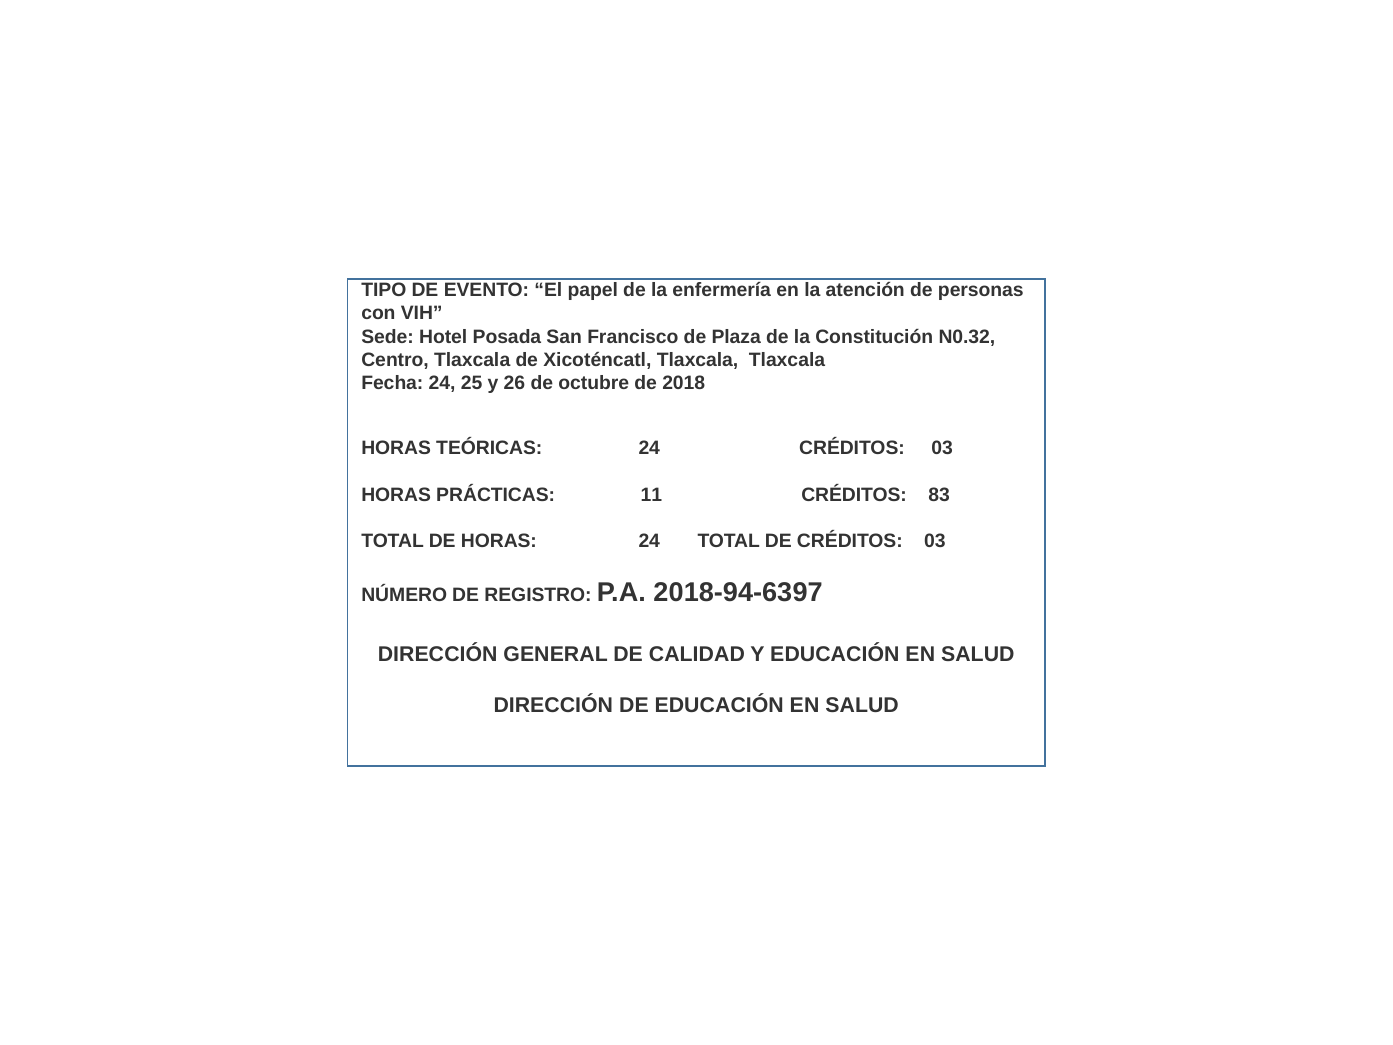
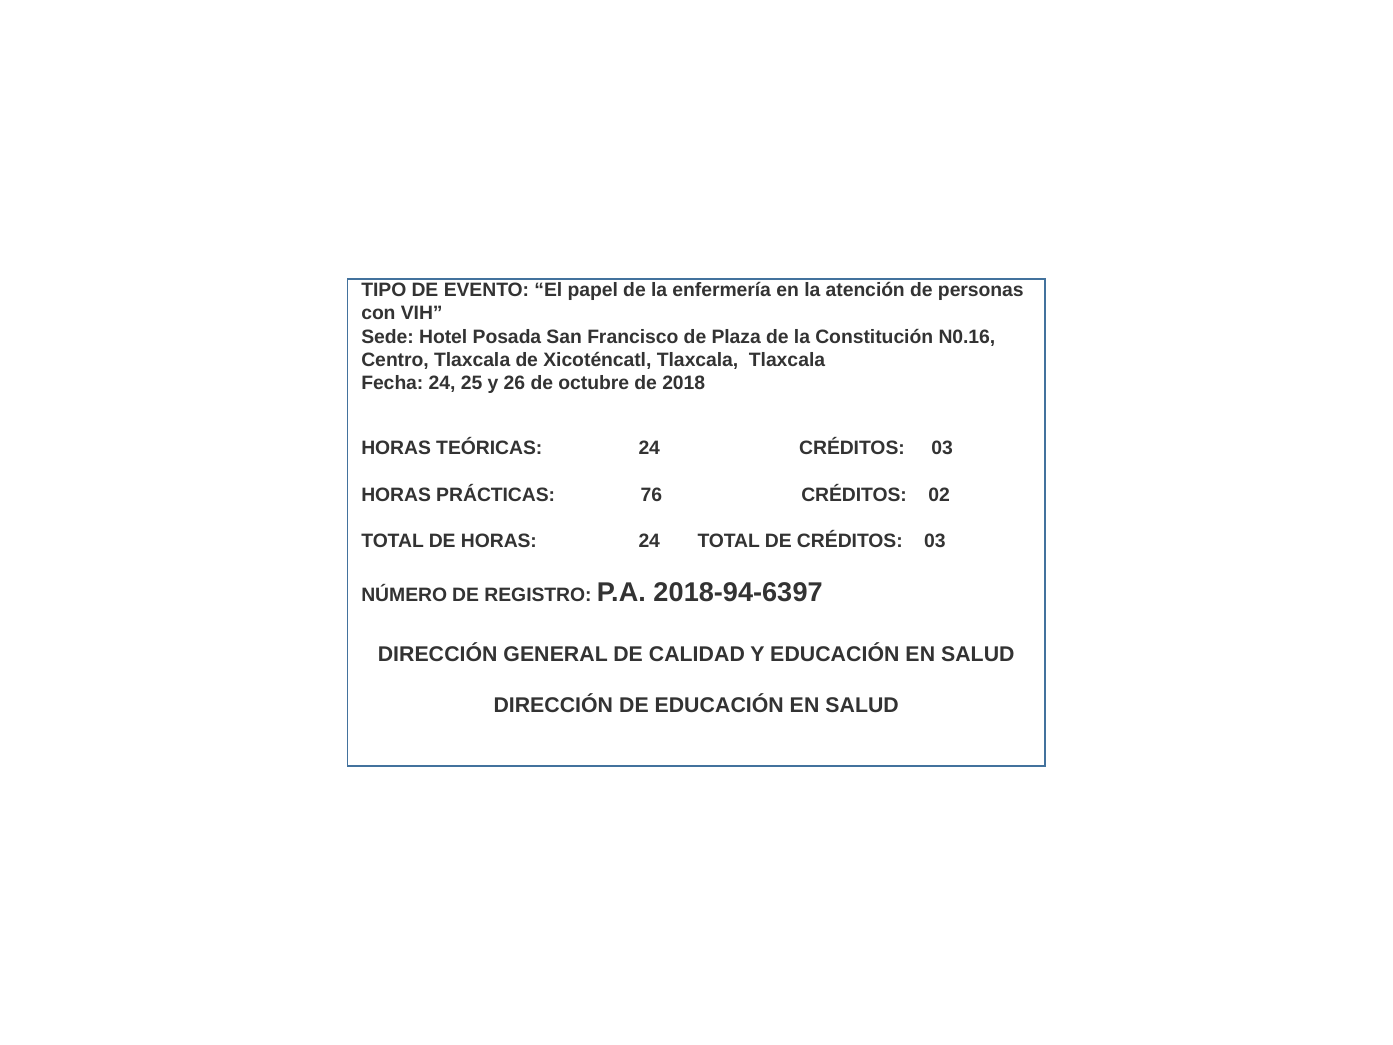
N0.32: N0.32 -> N0.16 (967, 337)
11: 11 -> 76 (651, 495)
83: 83 -> 02 (939, 495)
